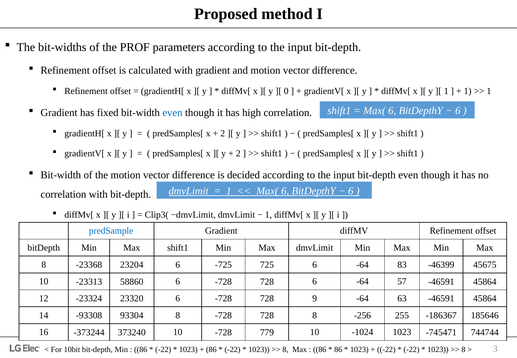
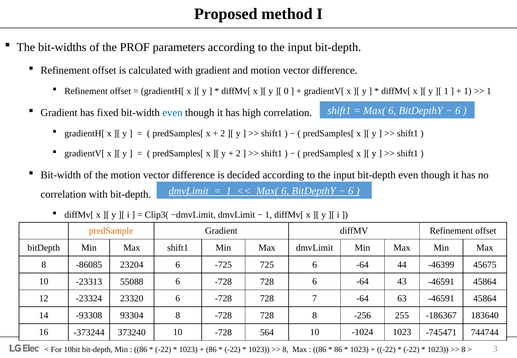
predSample colour: blue -> orange (111, 231)
-23368: -23368 -> -86085 (89, 265)
83: 83 -> 44 (402, 265)
58860: 58860 -> 55088 (132, 282)
57: 57 -> 43 (402, 281)
9: 9 -> 7 (315, 298)
185646: 185646 -> 183640 (485, 315)
779: 779 -> 564 (267, 332)
